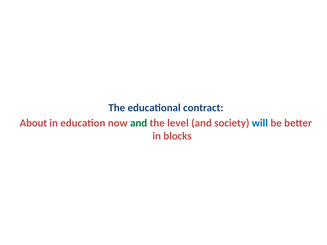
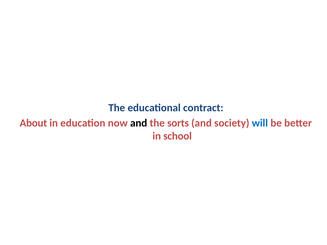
and colour: green -> black (139, 123)
level: level -> sorts (178, 123)
blocks: blocks -> school (178, 136)
